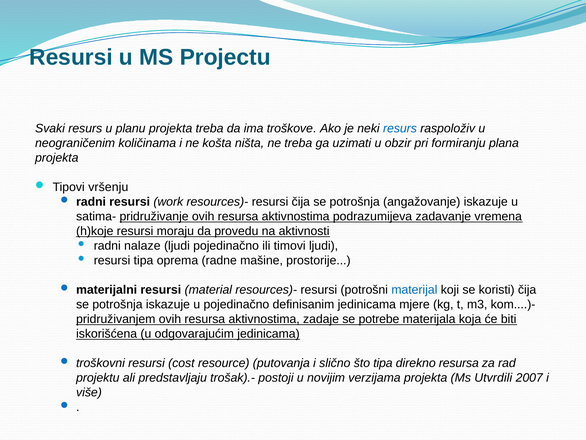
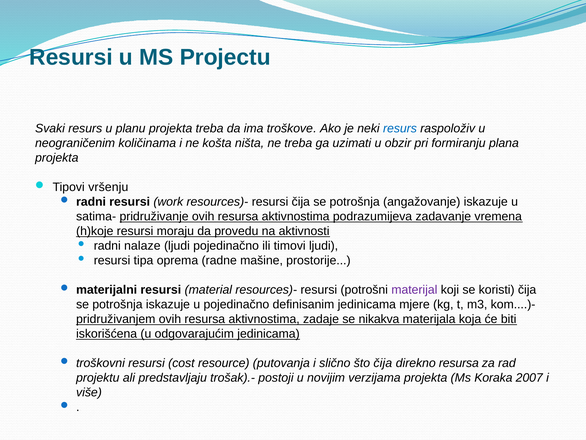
materijal colour: blue -> purple (414, 289)
potrebe: potrebe -> nikakva (379, 319)
što tipa: tipa -> čija (383, 363)
Utvrdili: Utvrdili -> Koraka (493, 377)
